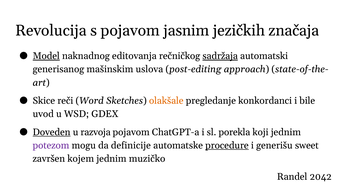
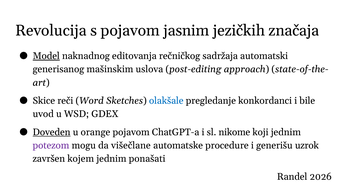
sadržaja underline: present -> none (220, 56)
olakšale colour: orange -> blue (166, 101)
razvoja: razvoja -> orange (95, 132)
porekla: porekla -> nikome (234, 132)
definicije: definicije -> višečlane (131, 146)
procedure underline: present -> none (227, 146)
sweet: sweet -> uzrok (307, 146)
muzičko: muzičko -> ponašati (147, 159)
2042: 2042 -> 2026 (321, 177)
